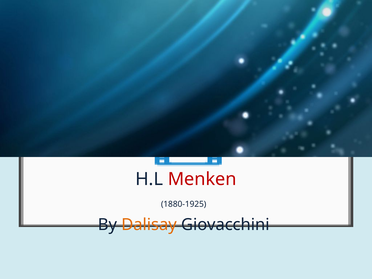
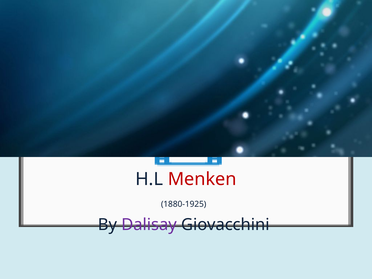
Dalisay colour: orange -> purple (149, 225)
